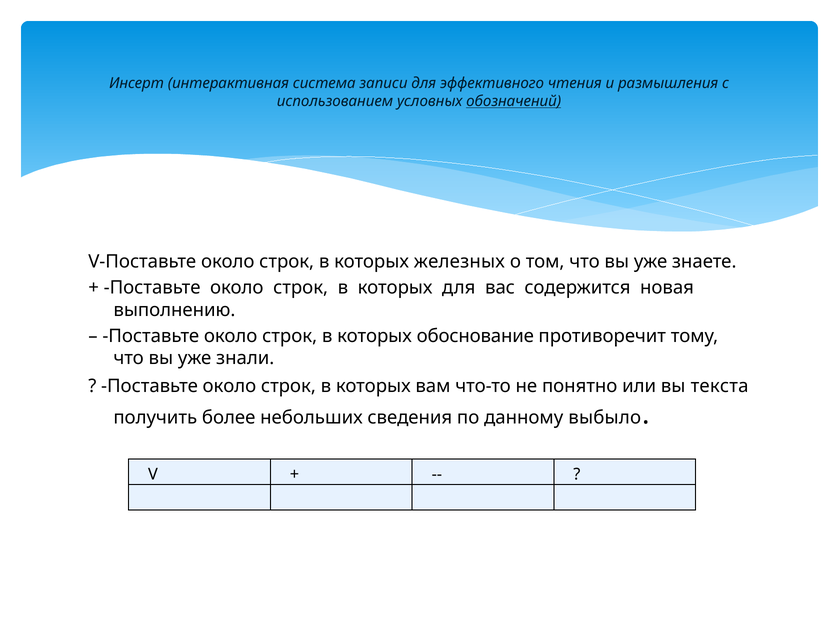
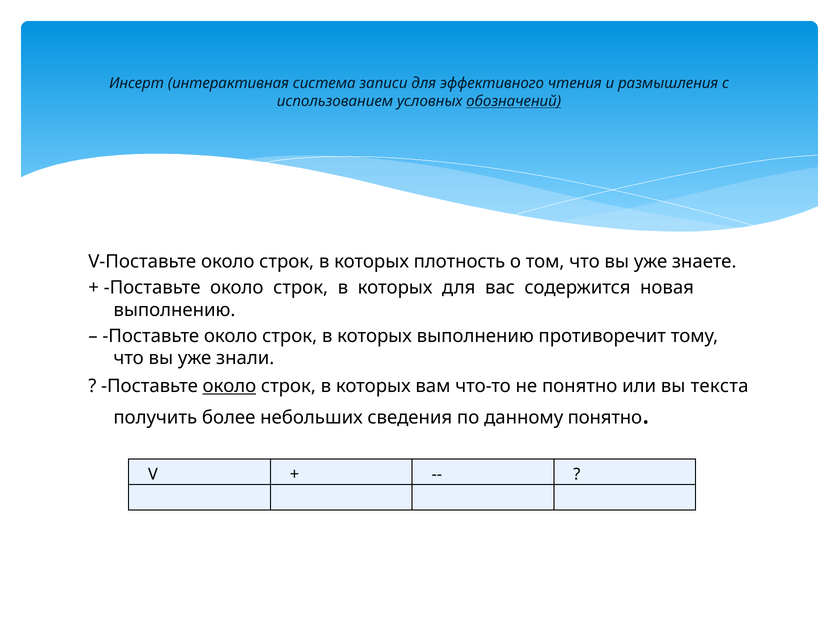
железных: железных -> плотность (459, 262)
которых обоснование: обоснование -> выполнению (475, 336)
около underline: none -> present (229, 386)
данному выбыло: выбыло -> понятно (605, 418)
